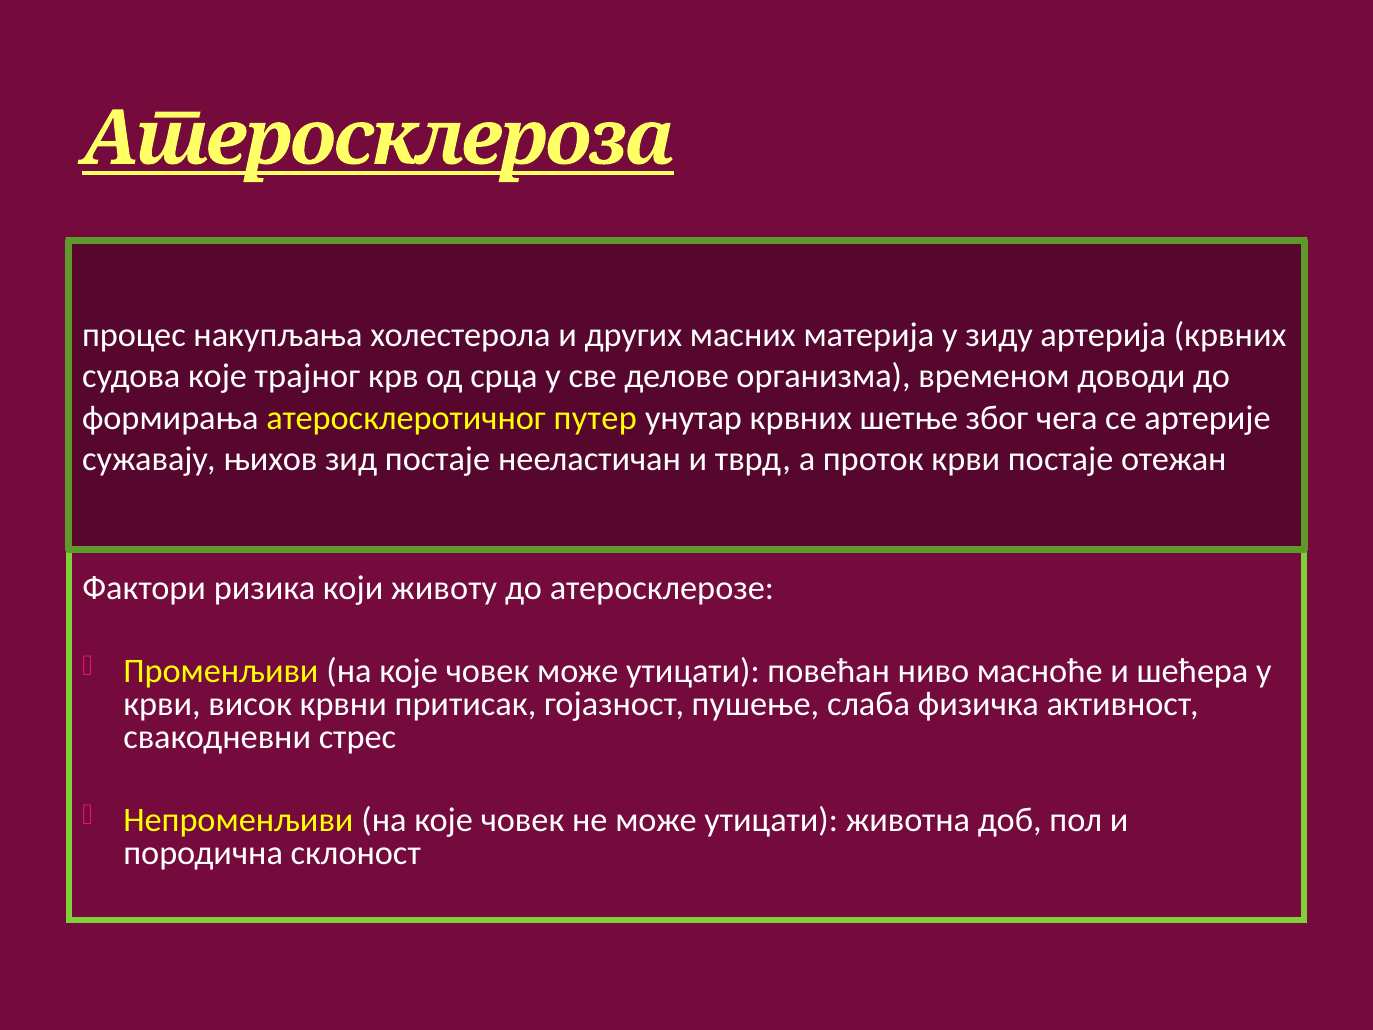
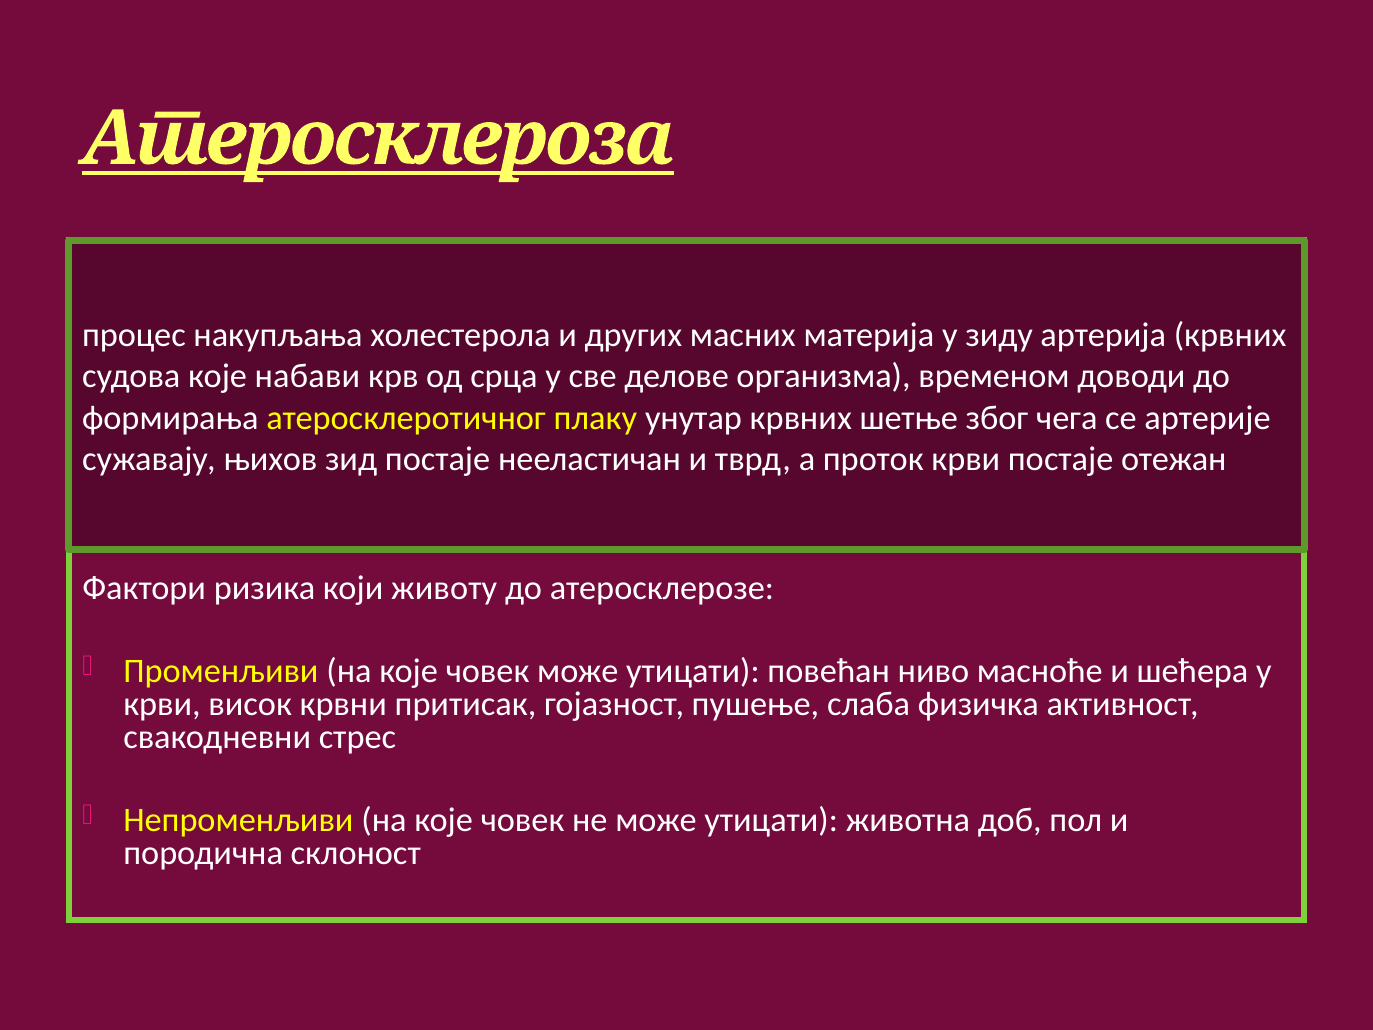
трајног: трајног -> набави (307, 377)
путер: путер -> плаку (595, 418)
